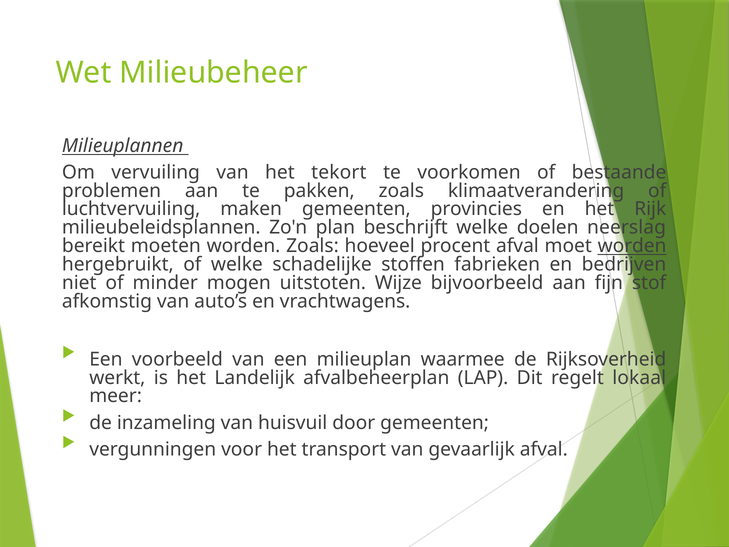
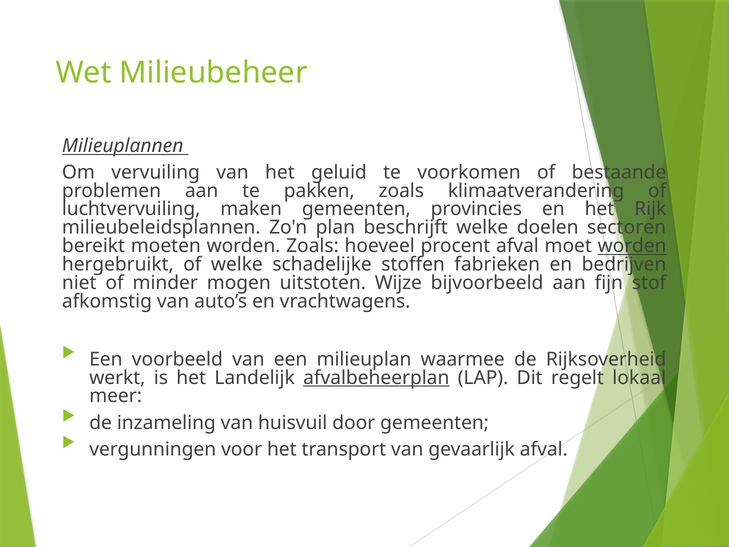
tekort: tekort -> geluid (339, 172)
neerslag: neerslag -> sectoren (627, 228)
afvalbeheerplan underline: none -> present (376, 377)
